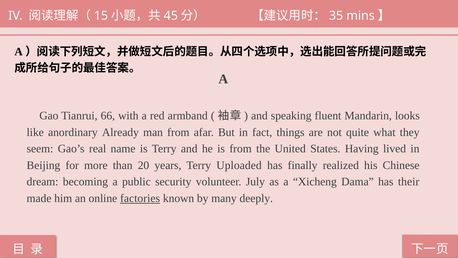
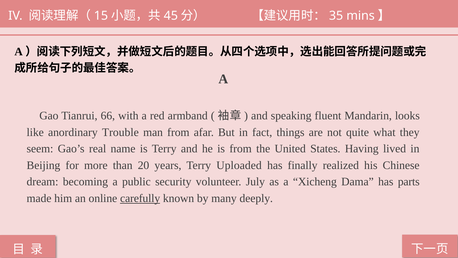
Already: Already -> Trouble (120, 132)
their: their -> parts (409, 182)
factories: factories -> carefully (140, 198)
